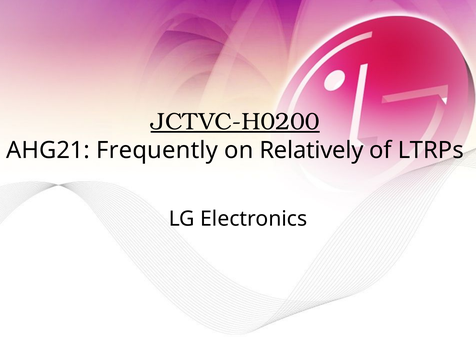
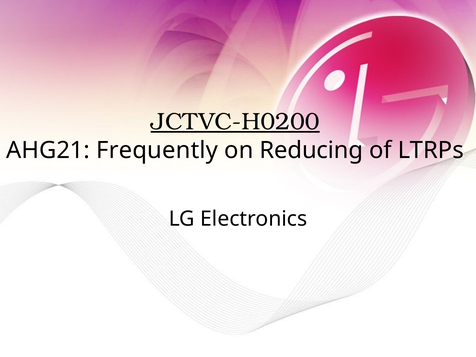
Relatively: Relatively -> Reducing (311, 150)
